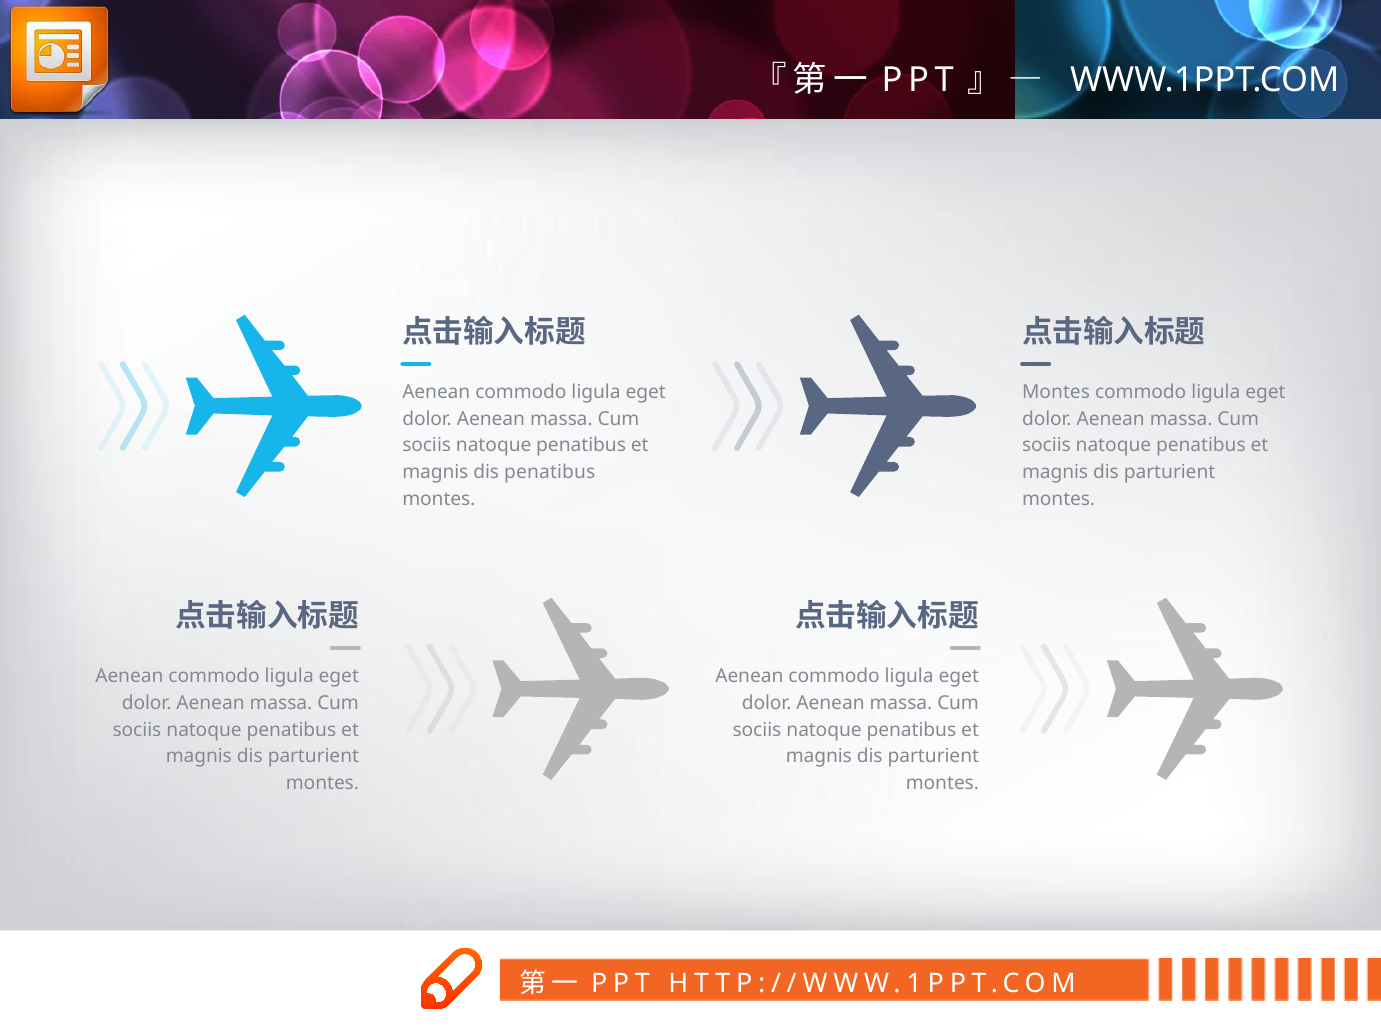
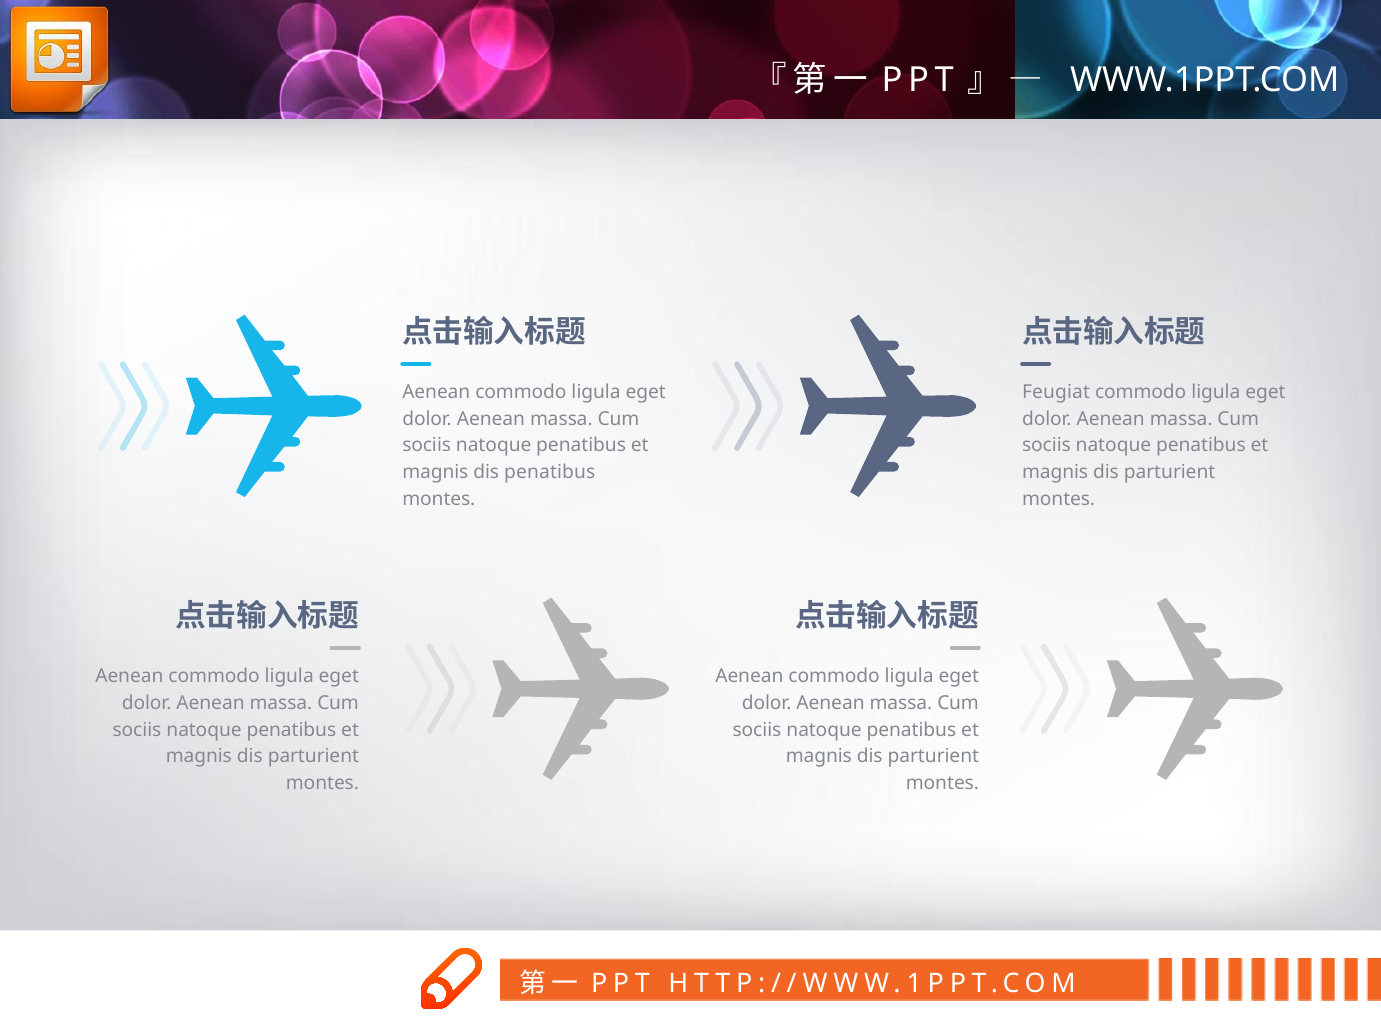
Montes: Montes -> Feugiat (1056, 392)
